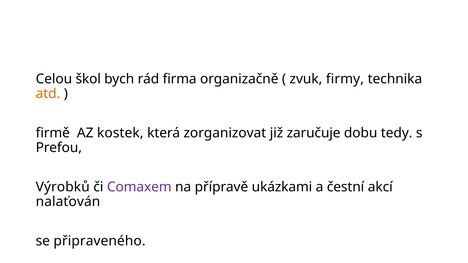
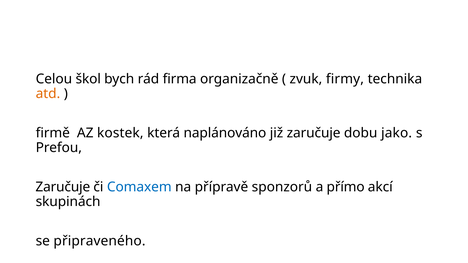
zorganizovat: zorganizovat -> naplánováno (225, 133)
tedy: tedy -> jako (397, 133)
Výrobků: Výrobků -> Zaručuje (63, 187)
Comaxem colour: purple -> blue (139, 187)
ukázkami: ukázkami -> sponzorů (282, 187)
čestní: čestní -> přímo (346, 187)
nalaťován: nalaťován -> skupinách (68, 202)
